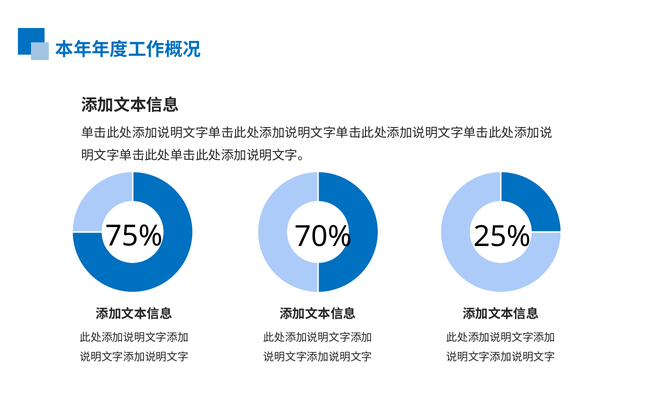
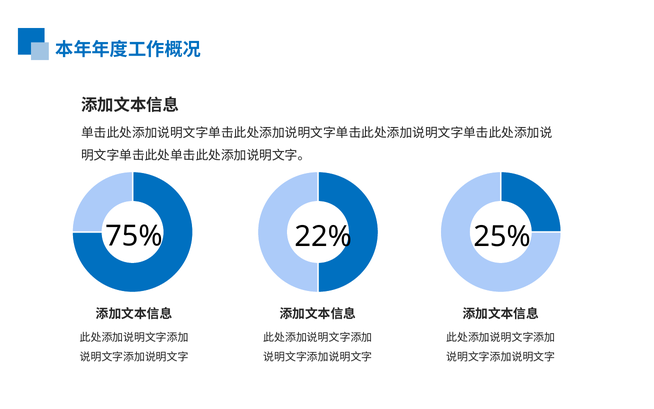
70%: 70% -> 22% (323, 237)
